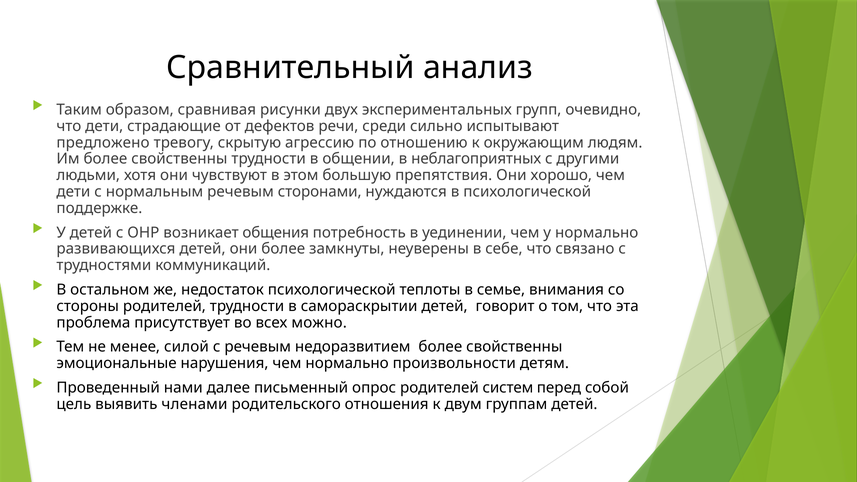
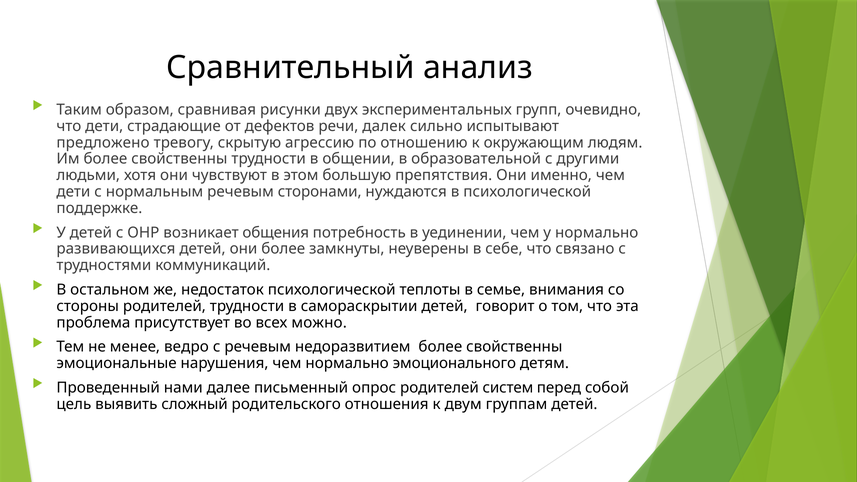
среди: среди -> далек (384, 126)
неблагоприятных: неблагоприятных -> образовательной (476, 159)
хорошо: хорошо -> именно (561, 175)
силой: силой -> ведро (186, 347)
произвольности: произвольности -> эмоционального (454, 363)
членами: членами -> сложный (195, 404)
